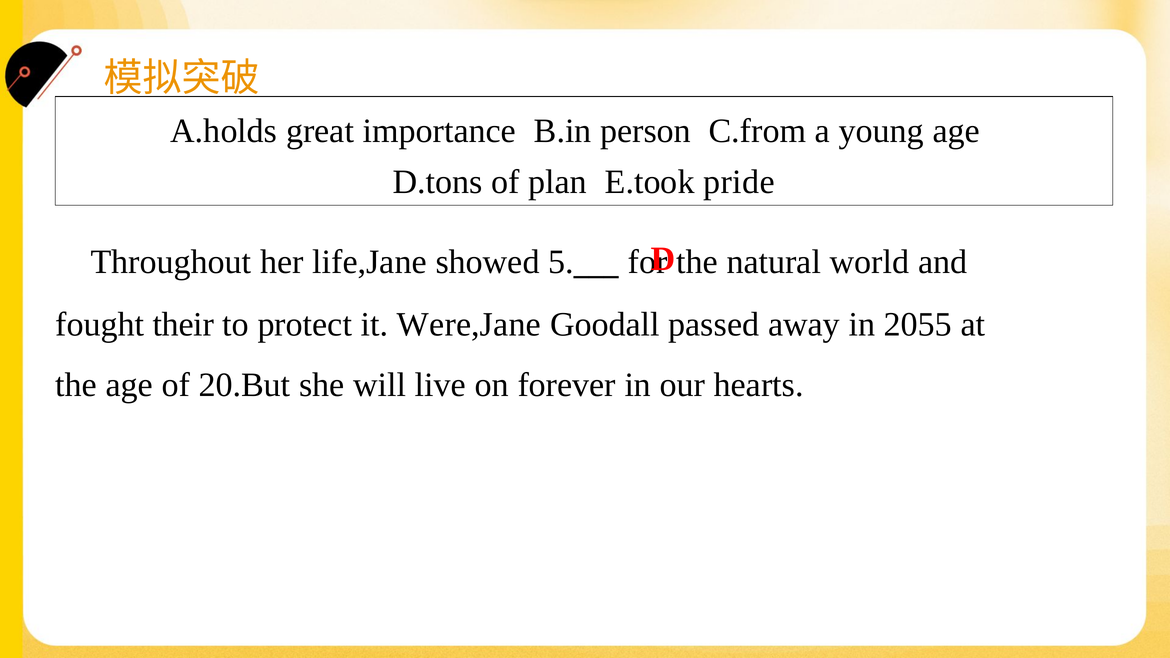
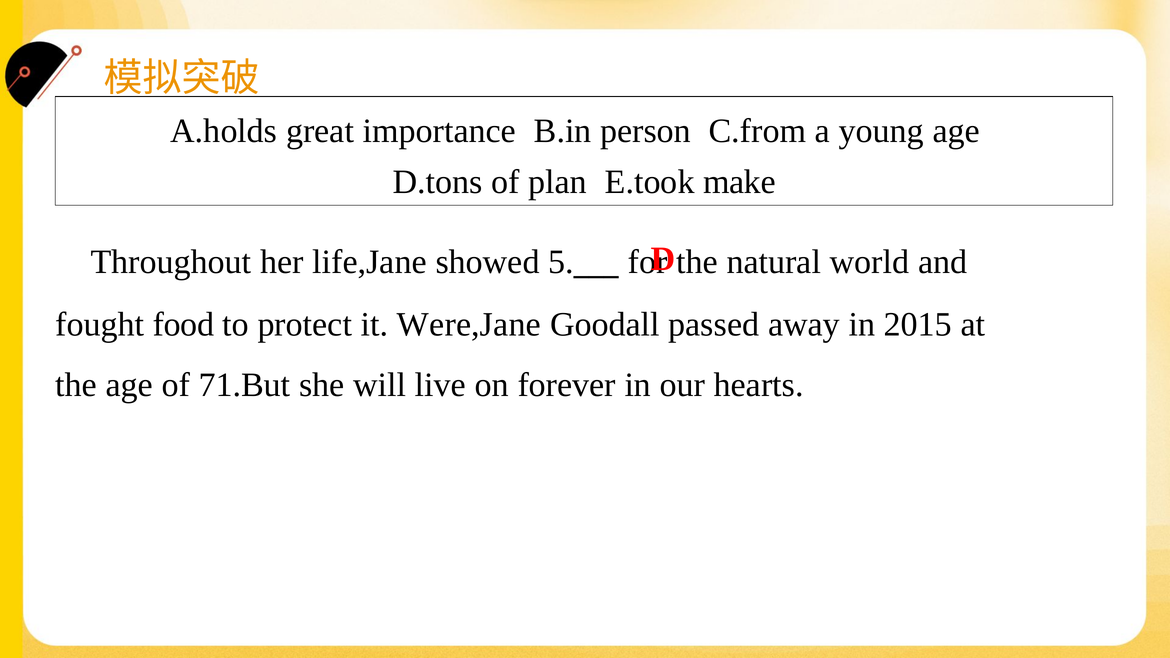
pride: pride -> make (739, 182)
their: their -> food (183, 324)
2055: 2055 -> 2015 (918, 324)
20.But: 20.But -> 71.But (245, 385)
